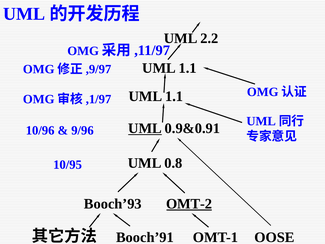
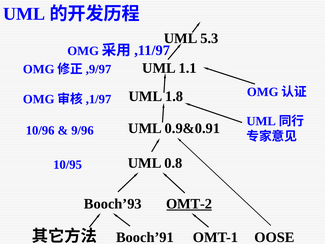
2.2: 2.2 -> 5.3 (209, 38)
1.1: 1.1 -> 1.8 (174, 96)
UML underline: present -> none (145, 128)
